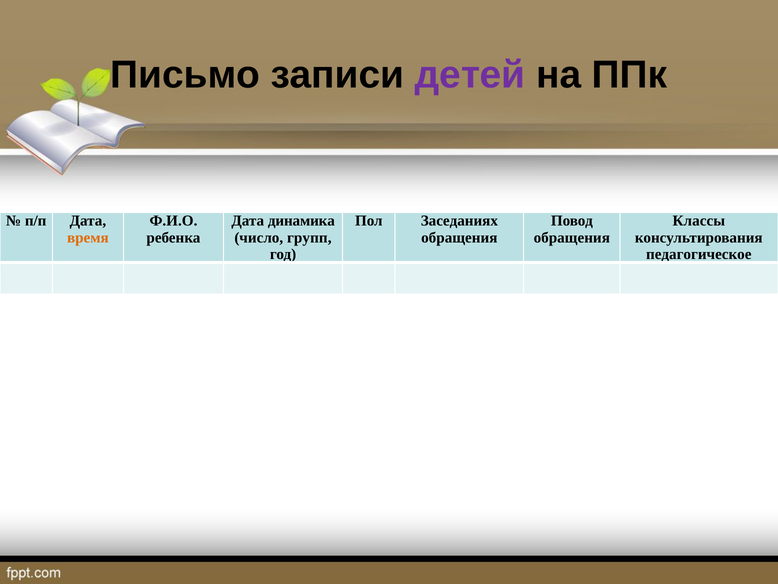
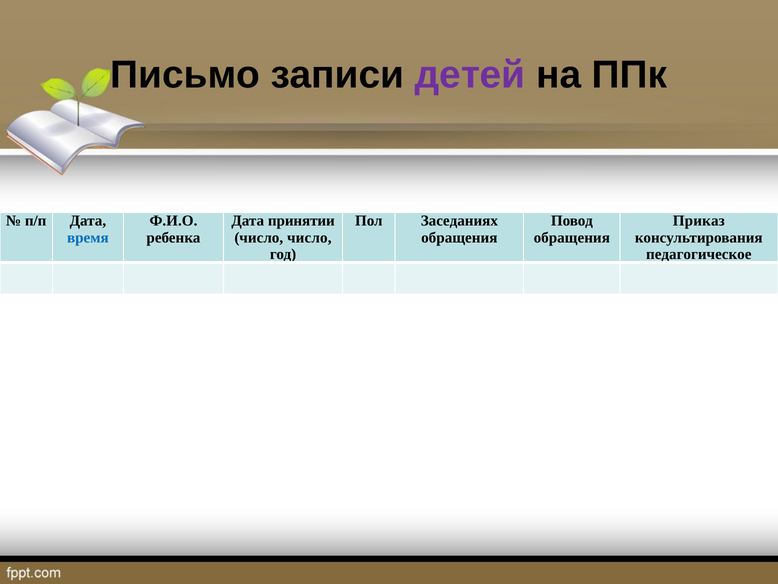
динамика: динамика -> принятии (301, 221)
Классы: Классы -> Приказ (699, 221)
время colour: orange -> blue (88, 237)
число групп: групп -> число (309, 237)
